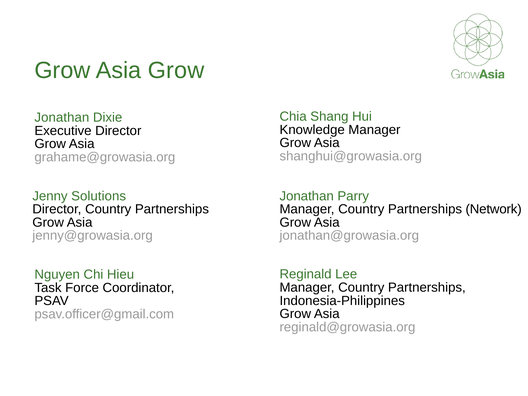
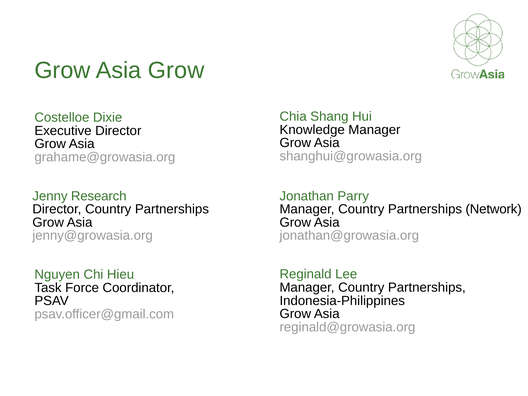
Jonathan: Jonathan -> Costelloe (62, 118)
Solutions: Solutions -> Research (99, 196)
